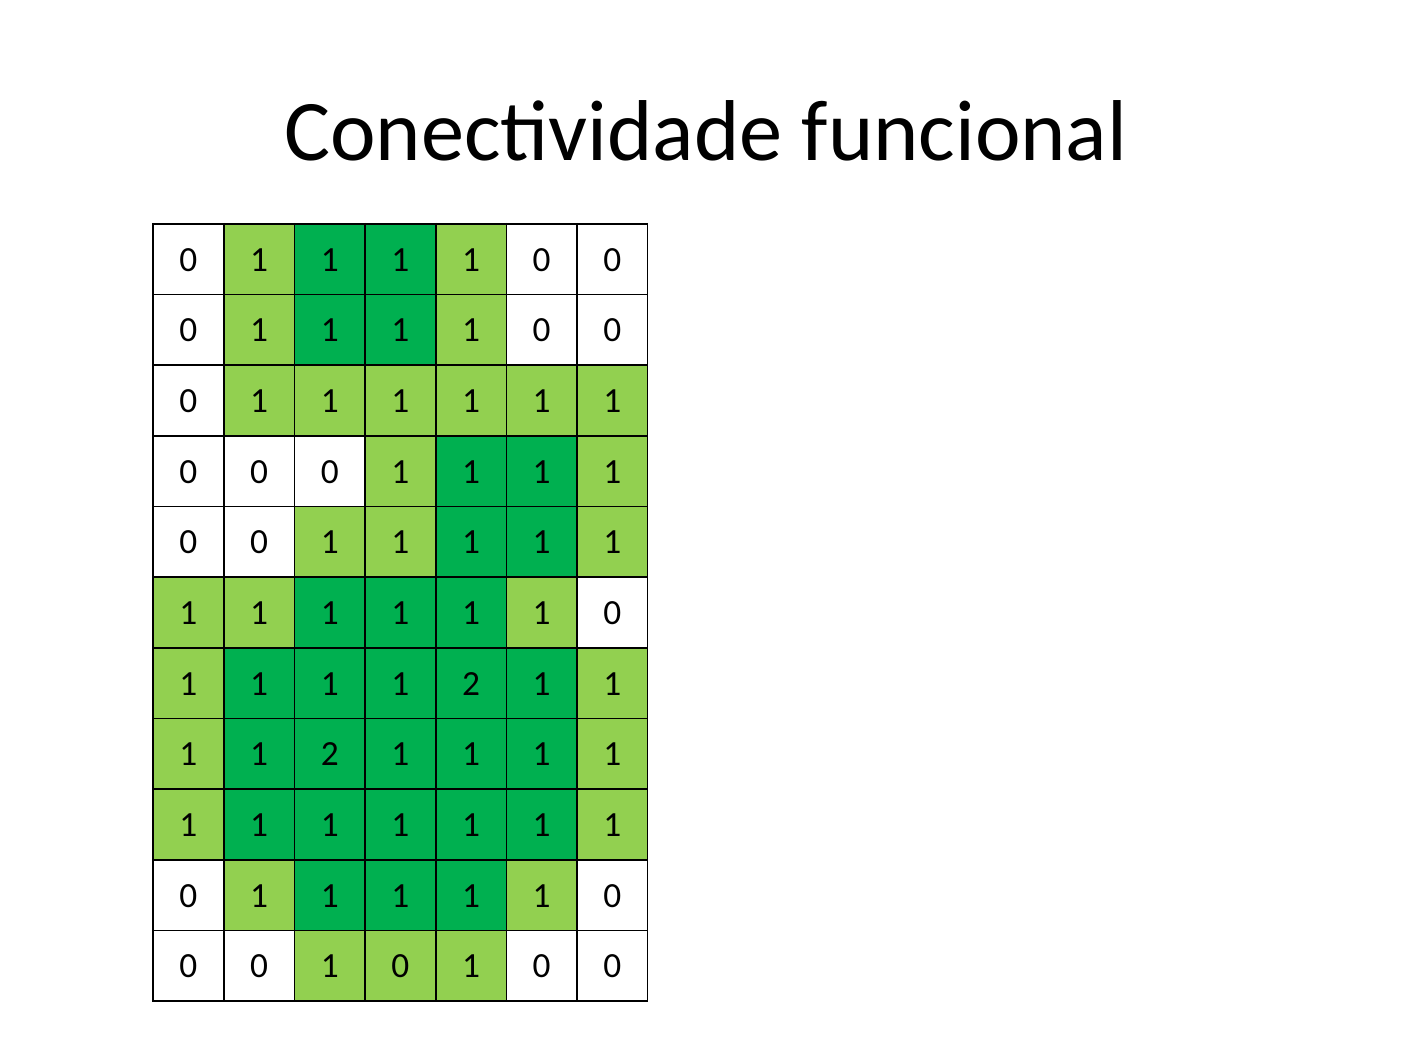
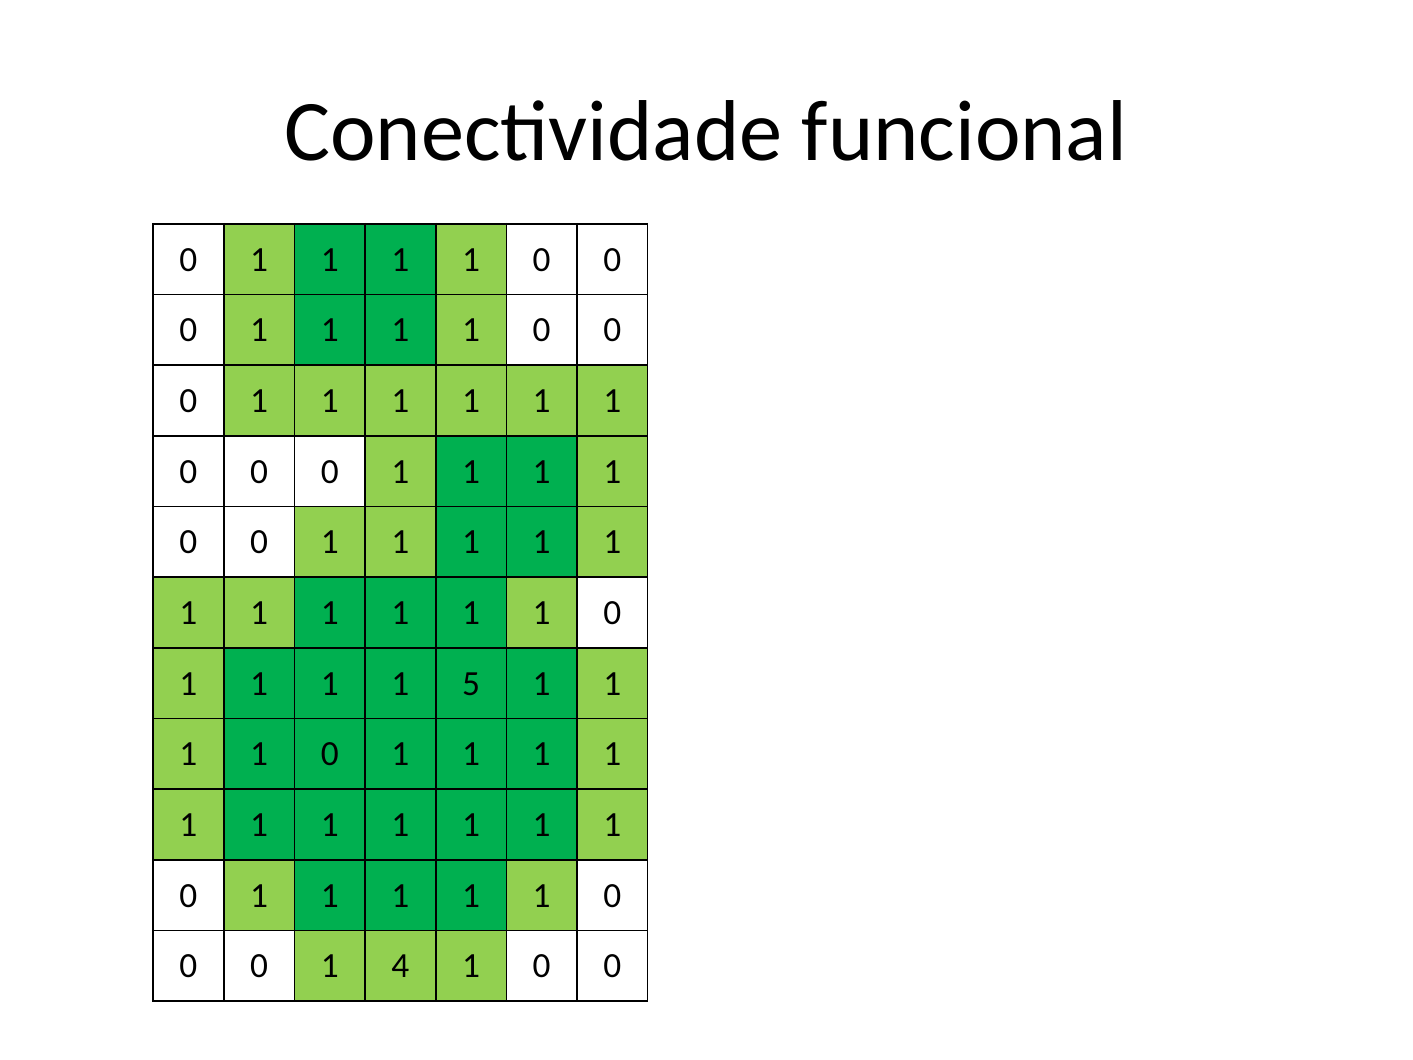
2: 2 -> 5 (471, 683)
2: 2 -> 0 (330, 754)
0 0 1 0: 0 -> 4 (400, 966)
